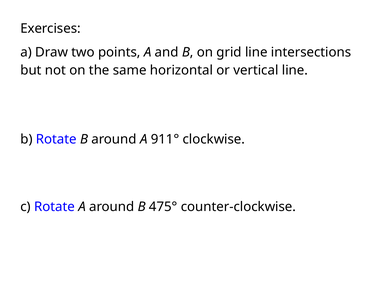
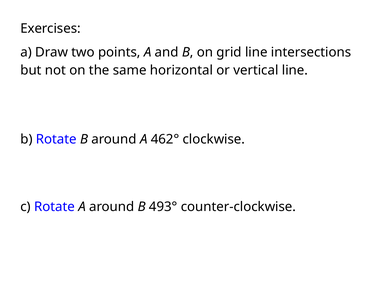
911°: 911° -> 462° (165, 139)
475°: 475° -> 493° (163, 207)
